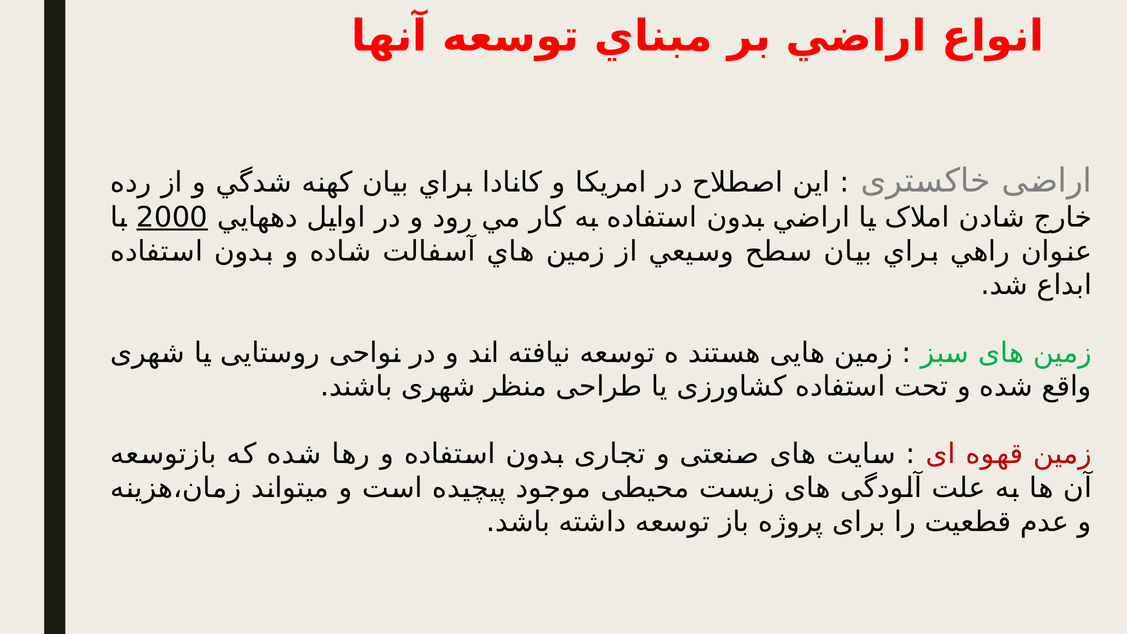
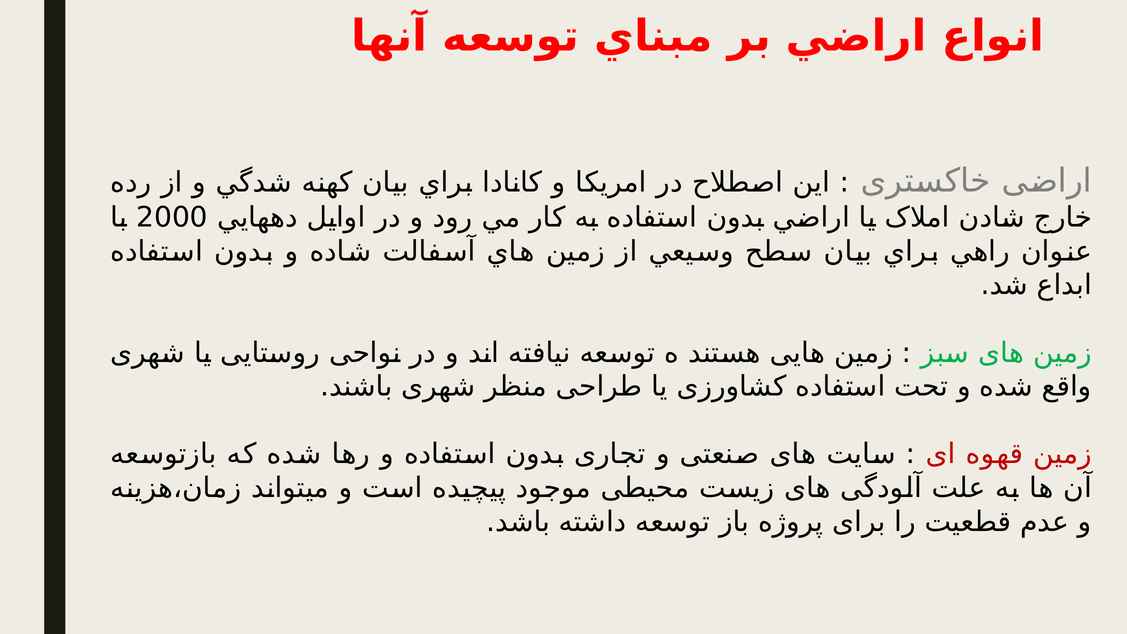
2000 underline: present -> none (172, 217)
